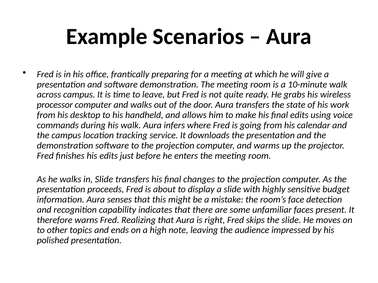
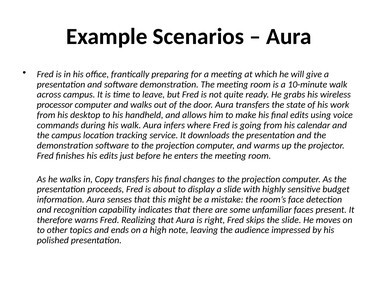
in Slide: Slide -> Copy (104, 179)
